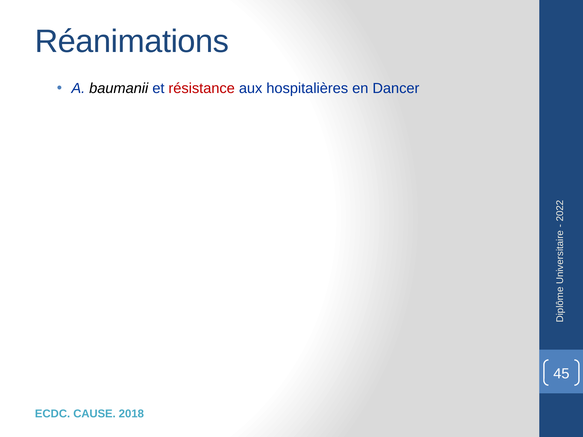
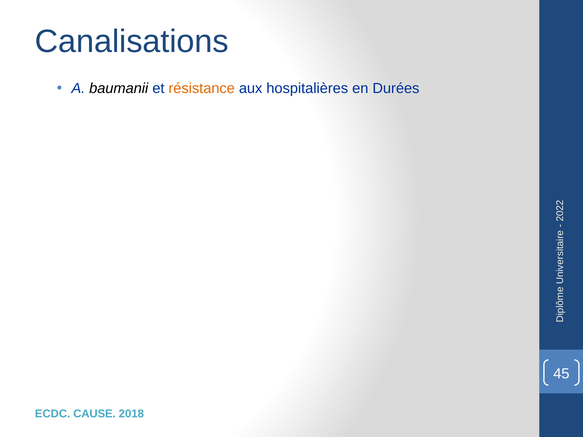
Réanimations: Réanimations -> Canalisations (132, 42)
résistance colour: red -> orange (202, 88)
Dancer: Dancer -> Durées (396, 88)
